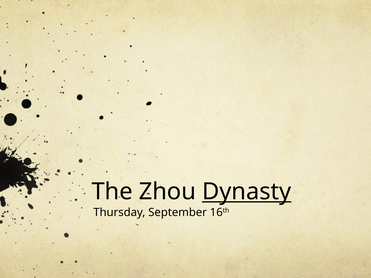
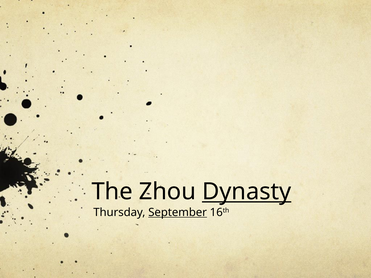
September underline: none -> present (178, 213)
